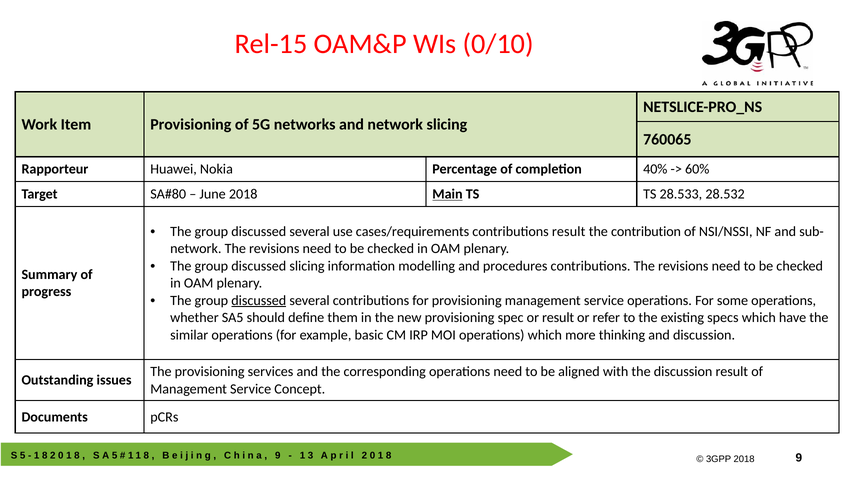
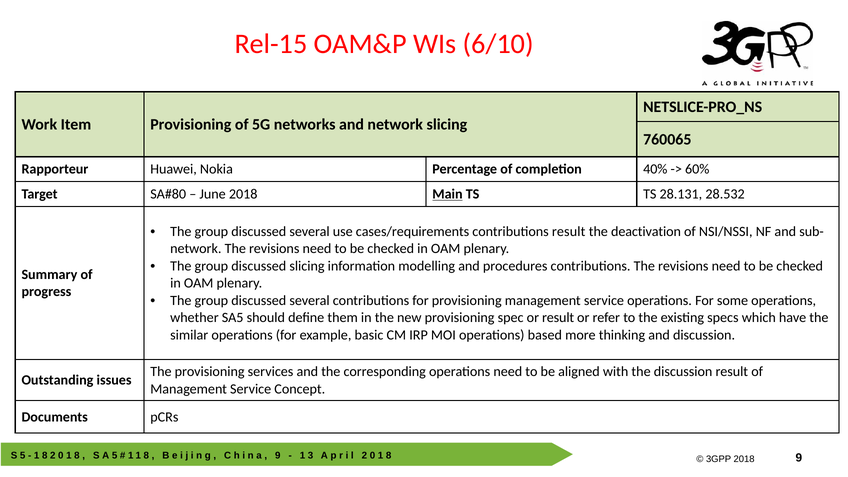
0/10: 0/10 -> 6/10 (498, 44)
28.533: 28.533 -> 28.131 (681, 194)
contribution: contribution -> deactivation (646, 231)
discussed underline: present -> none (259, 300)
operations which: which -> based (545, 335)
